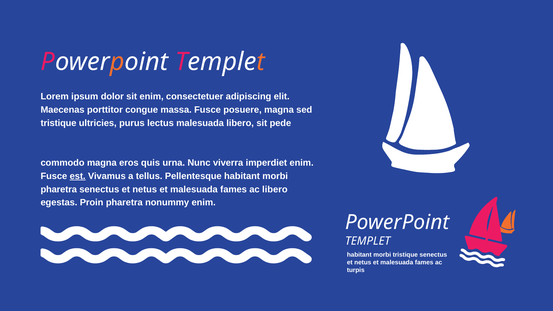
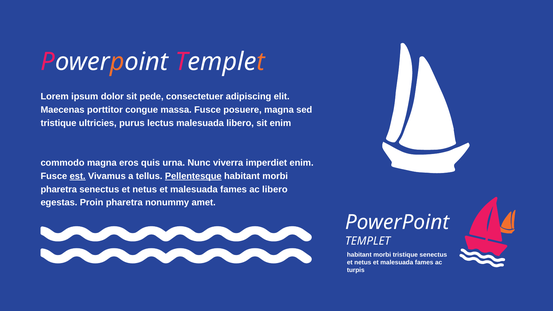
sit enim: enim -> pede (152, 97)
sit pede: pede -> enim (280, 123)
Pellentesque underline: none -> present (193, 176)
nonummy enim: enim -> amet (204, 203)
